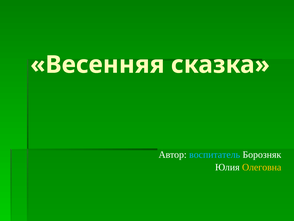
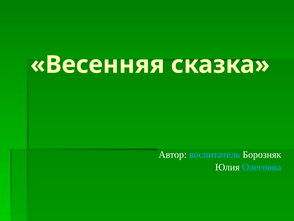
Олеговна colour: yellow -> light blue (262, 167)
